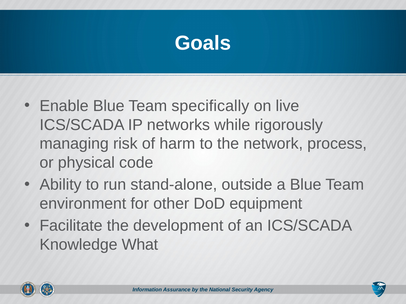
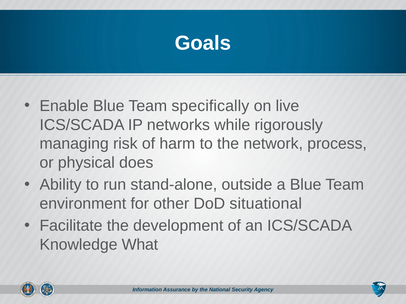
code: code -> does (136, 163)
equipment: equipment -> situational (266, 204)
